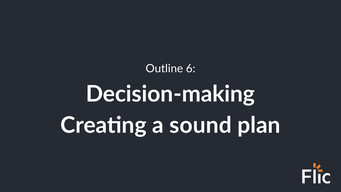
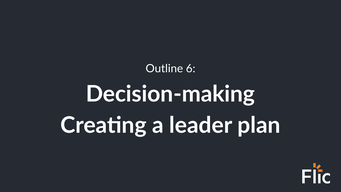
sound: sound -> leader (201, 125)
